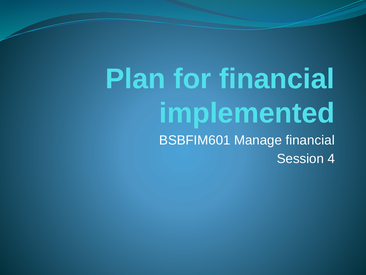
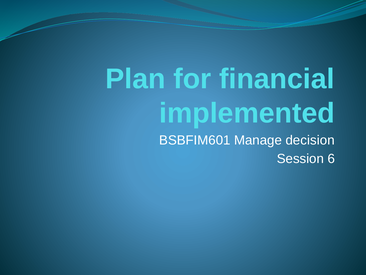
Manage financial: financial -> decision (310, 140)
4: 4 -> 6 (331, 158)
